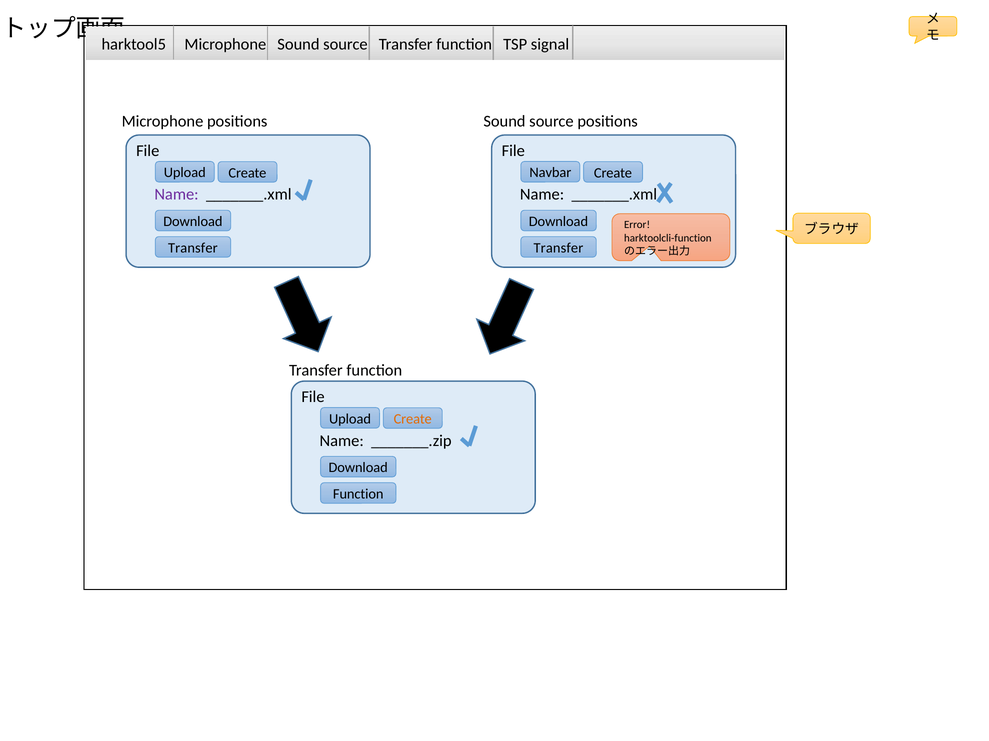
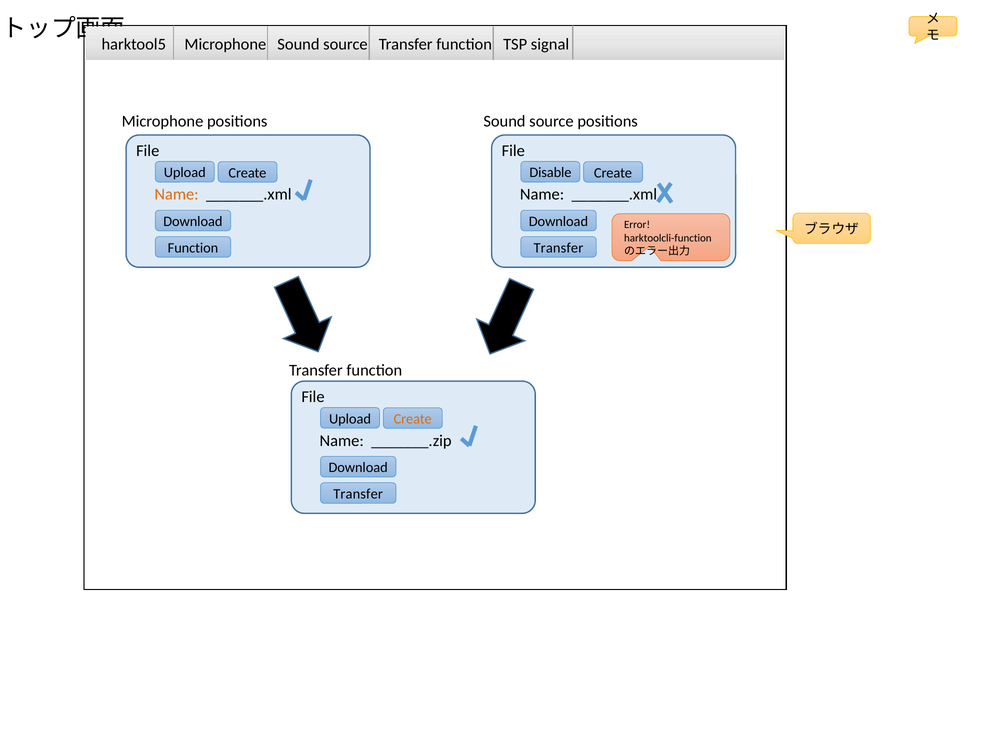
Navbar: Navbar -> Disable (550, 173)
Name colour: purple -> orange (176, 195)
Transfer: Transfer -> Function (193, 248)
Function: Function -> Transfer (358, 494)
